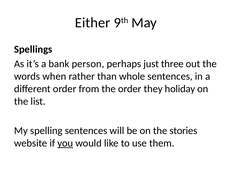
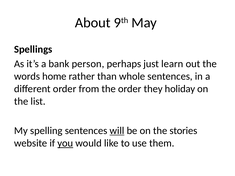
Either: Either -> About (93, 23)
three: three -> learn (172, 64)
when: when -> home (54, 76)
will underline: none -> present (117, 131)
